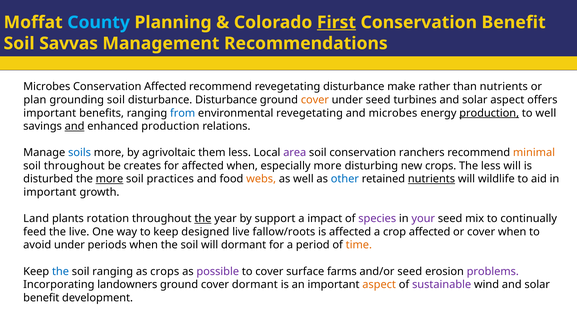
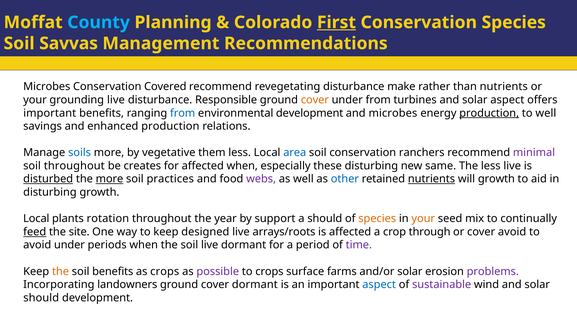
Conservation Benefit: Benefit -> Species (514, 22)
Conservation Affected: Affected -> Covered (165, 87)
plan: plan -> your (35, 100)
grounding soil: soil -> live (116, 100)
disturbance Disturbance: Disturbance -> Responsible (226, 100)
under seed: seed -> from (378, 100)
environmental revegetating: revegetating -> development (310, 113)
and underline: present -> none (75, 126)
agrivoltaic: agrivoltaic -> vegetative (169, 153)
area colour: purple -> blue (295, 153)
minimal colour: orange -> purple (534, 153)
especially more: more -> these (328, 166)
new crops: crops -> same (441, 166)
less will: will -> live (512, 166)
disturbed underline: none -> present (48, 179)
webs colour: orange -> purple (261, 179)
will wildlife: wildlife -> growth (496, 179)
important: important -> disturbing (50, 193)
Land: Land -> Local (36, 219)
the underline: present -> none (203, 219)
a impact: impact -> should (325, 219)
species colour: purple -> orange (377, 219)
your colour: purple -> orange (423, 219)
feed underline: none -> present (35, 232)
the live: live -> site (79, 232)
fallow/roots: fallow/roots -> arrays/roots (284, 232)
crop affected: affected -> through (430, 232)
cover when: when -> avoid (512, 232)
soil will: will -> live (210, 245)
time colour: orange -> purple (359, 245)
the colour: blue -> orange (61, 272)
soil ranging: ranging -> benefits (113, 272)
to cover: cover -> crops (269, 272)
and/or seed: seed -> solar (410, 272)
aspect colour: orange -> blue (379, 285)
benefit: benefit -> should (41, 298)
